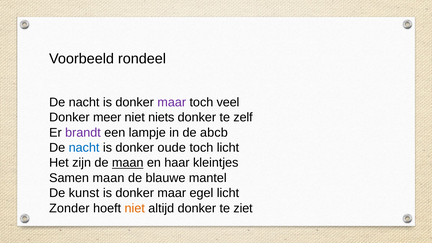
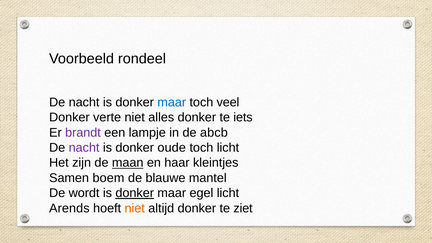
maar colour: purple -> blue (172, 102)
meer: meer -> verte (107, 117)
niets: niets -> alles (161, 117)
zelf: zelf -> iets (243, 117)
nacht colour: blue -> purple (84, 148)
Samen maan: maan -> boem (108, 178)
kunst: kunst -> wordt (84, 193)
donker underline: none -> present (135, 193)
Zonder: Zonder -> Arends (69, 208)
